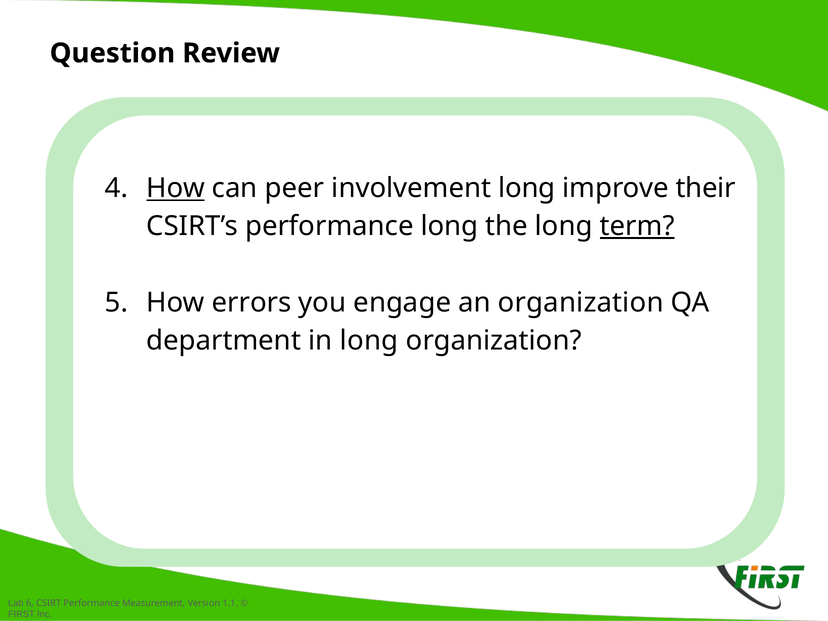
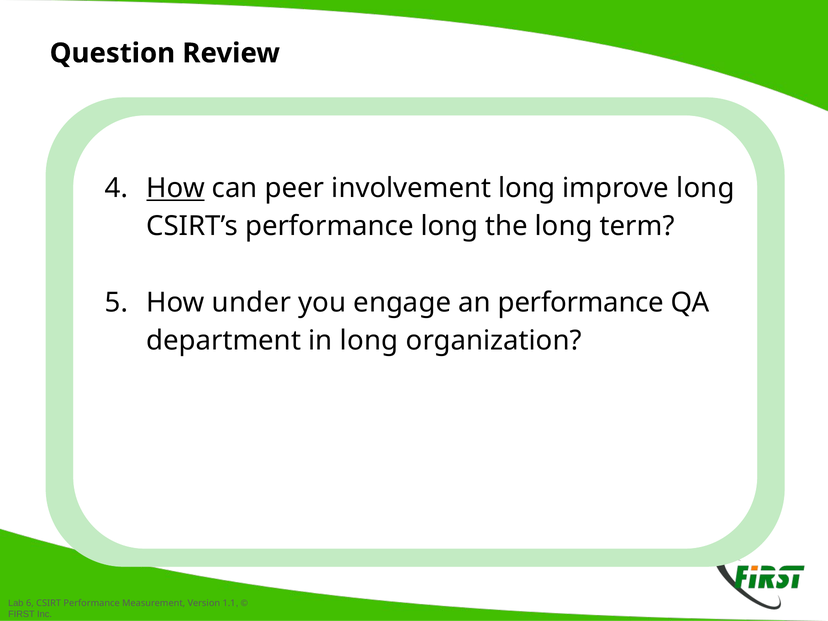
improve their: their -> long (705, 188)
term underline: present -> none (637, 226)
errors: errors -> under (251, 303)
an organization: organization -> performance (581, 303)
